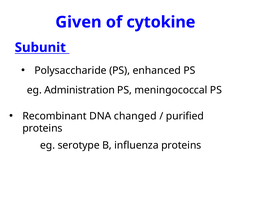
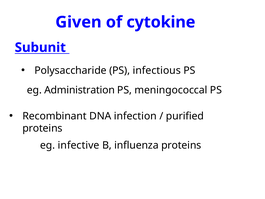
enhanced: enhanced -> infectious (157, 70)
changed: changed -> infection (135, 116)
serotype: serotype -> infective (79, 145)
